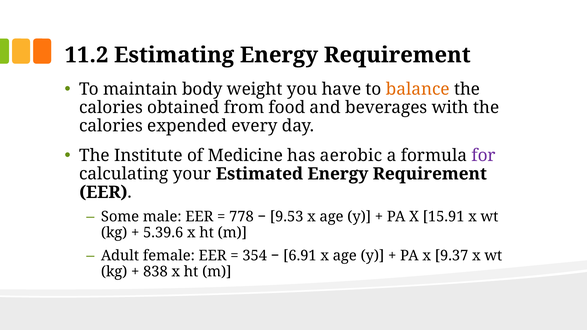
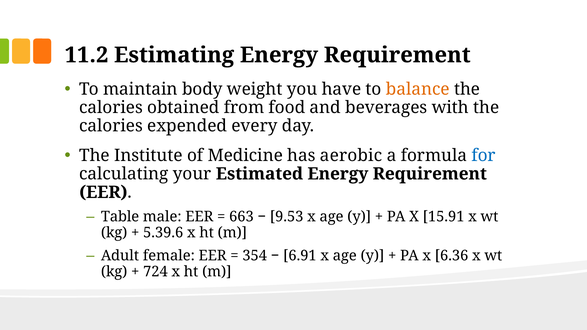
for colour: purple -> blue (484, 156)
Some: Some -> Table (120, 217)
778: 778 -> 663 (241, 217)
9.37: 9.37 -> 6.36 (452, 256)
838: 838 -> 724 (155, 272)
